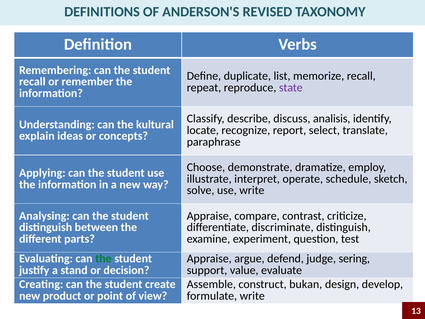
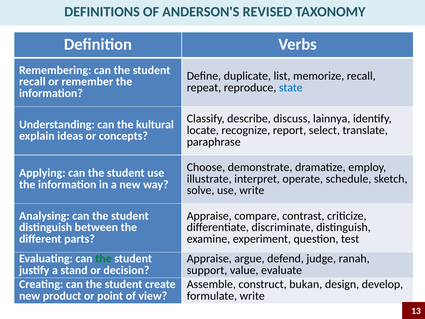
state colour: purple -> blue (291, 87)
analisis: analisis -> lainnya (332, 119)
sering: sering -> ranah (354, 259)
